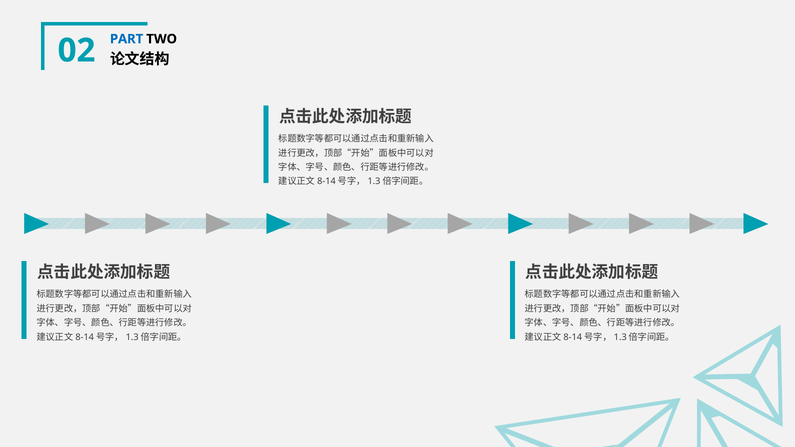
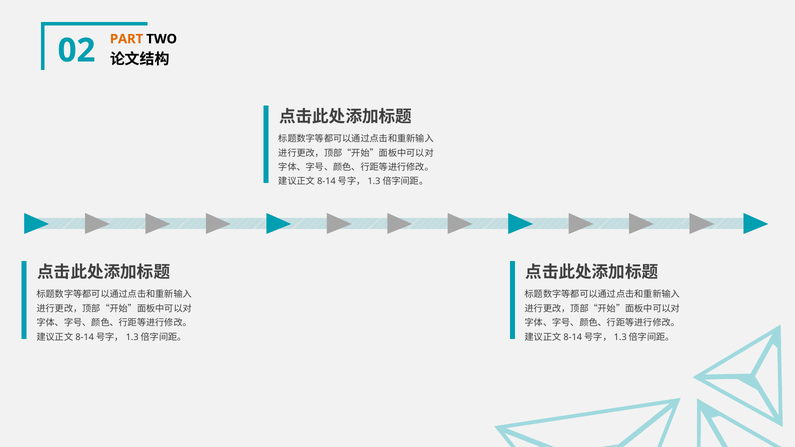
PART colour: blue -> orange (127, 39)
